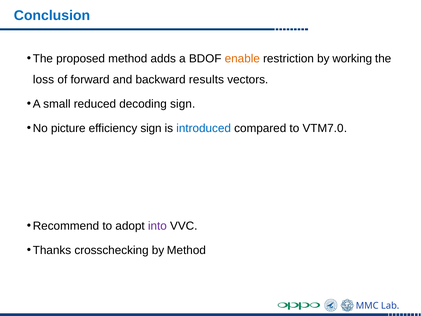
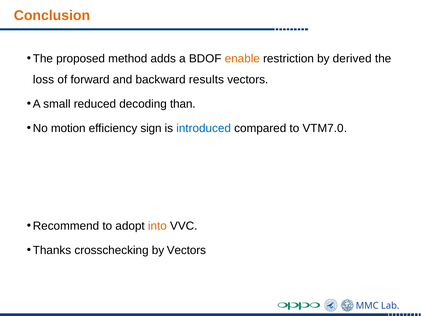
Conclusion colour: blue -> orange (52, 16)
working: working -> derived (352, 59)
decoding sign: sign -> than (183, 104)
picture: picture -> motion (68, 128)
into colour: purple -> orange (157, 226)
by Method: Method -> Vectors (186, 250)
